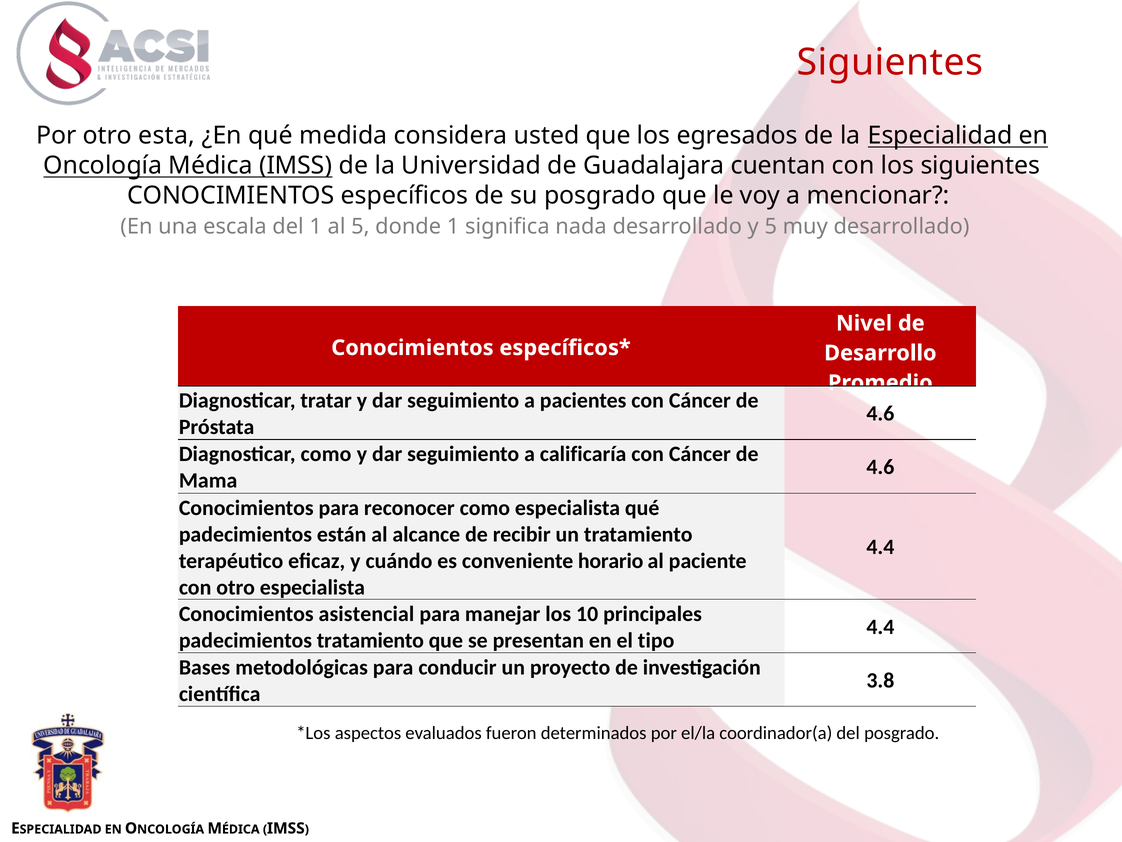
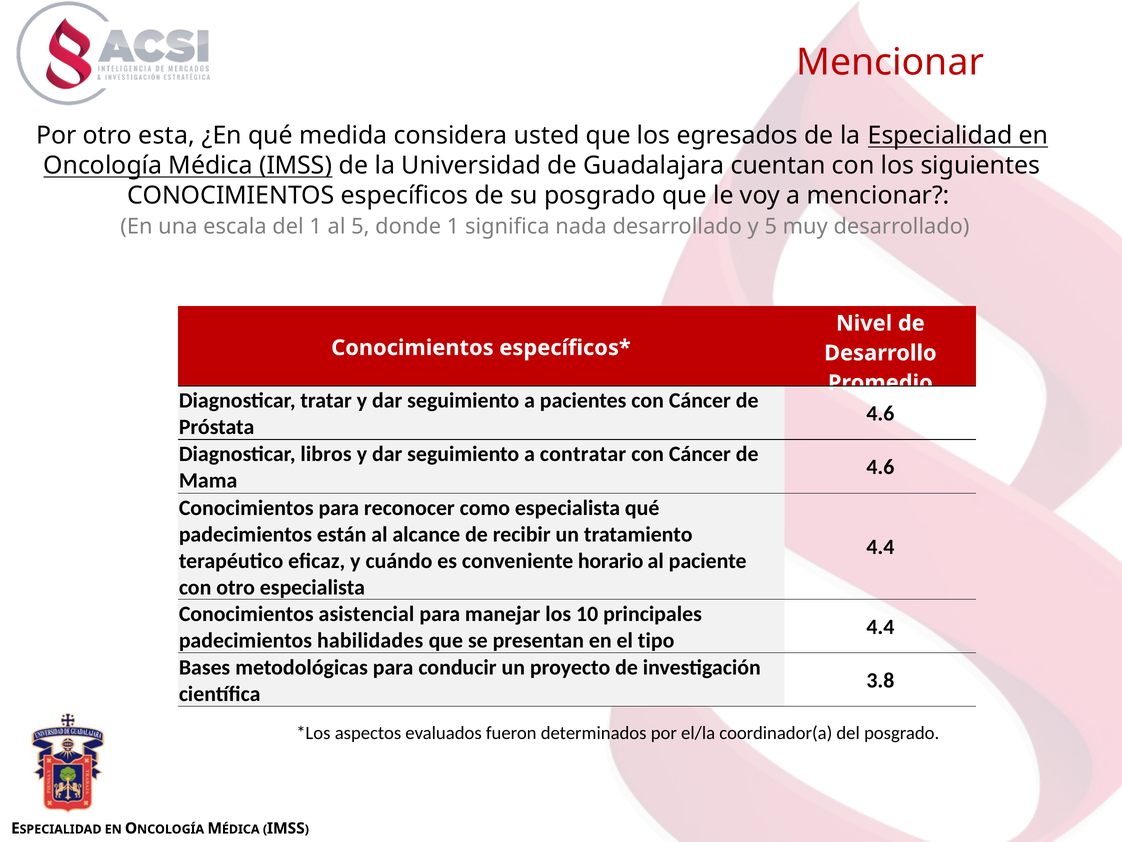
Siguientes: Siguientes -> Mencionar (890, 62)
Diagnosticar como: como -> libros (326, 454)
calificaría: calificaría -> contratar (583, 454)
padecimientos tratamiento: tratamiento -> habilidades (370, 640)
